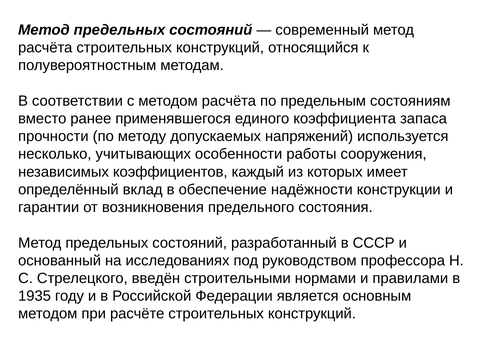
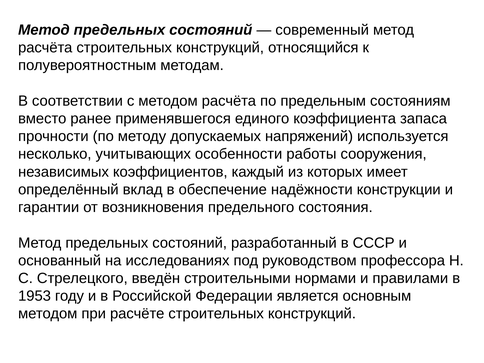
1935: 1935 -> 1953 (35, 296)
